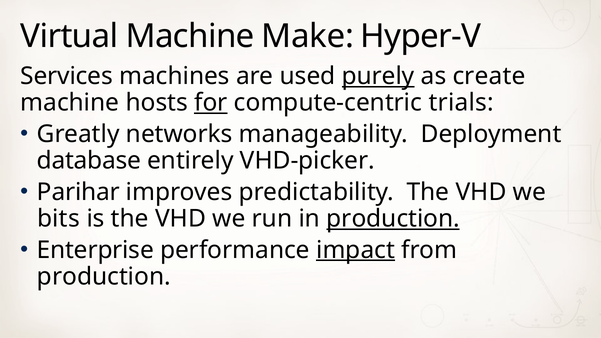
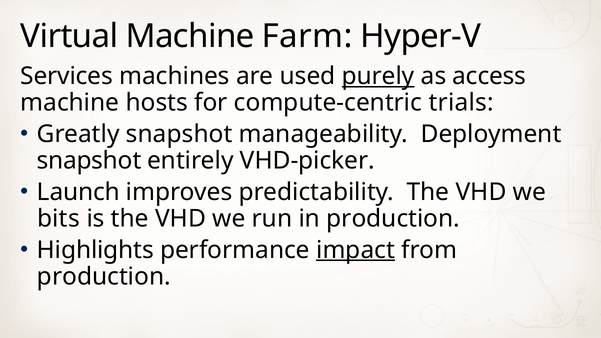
Make: Make -> Farm (307, 36)
create: create -> access (489, 76)
for underline: present -> none (211, 103)
Greatly networks: networks -> snapshot (179, 134)
database: database -> snapshot (89, 161)
Parihar: Parihar -> Launch (78, 192)
production underline: present -> none (393, 219)
Enterprise: Enterprise -> Highlights (95, 250)
